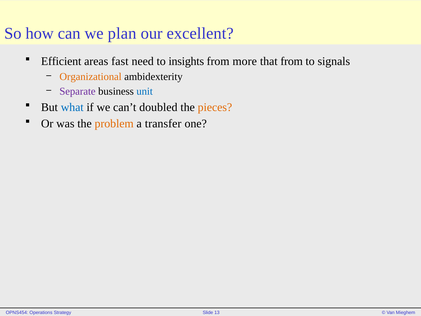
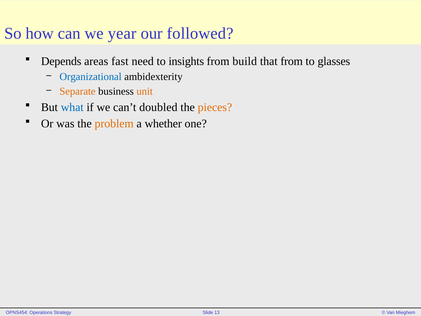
plan: plan -> year (122, 34)
excellent: excellent -> followed (200, 34)
Efficient: Efficient -> Depends (61, 61)
more: more -> build (245, 61)
signals: signals -> glasses (334, 61)
Organizational colour: orange -> blue (91, 77)
Separate colour: purple -> orange (78, 91)
unit colour: blue -> orange (145, 91)
transfer: transfer -> whether (163, 123)
